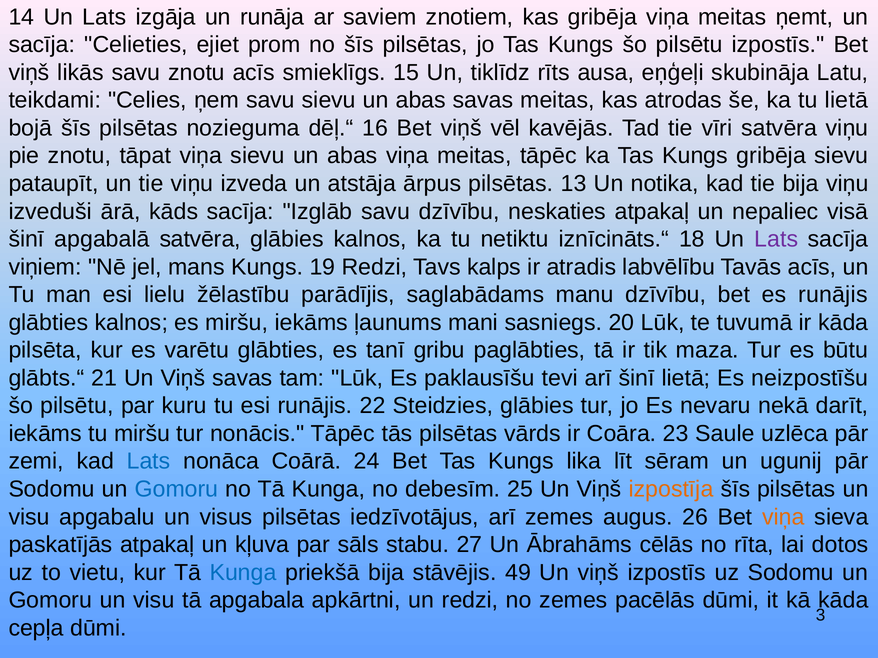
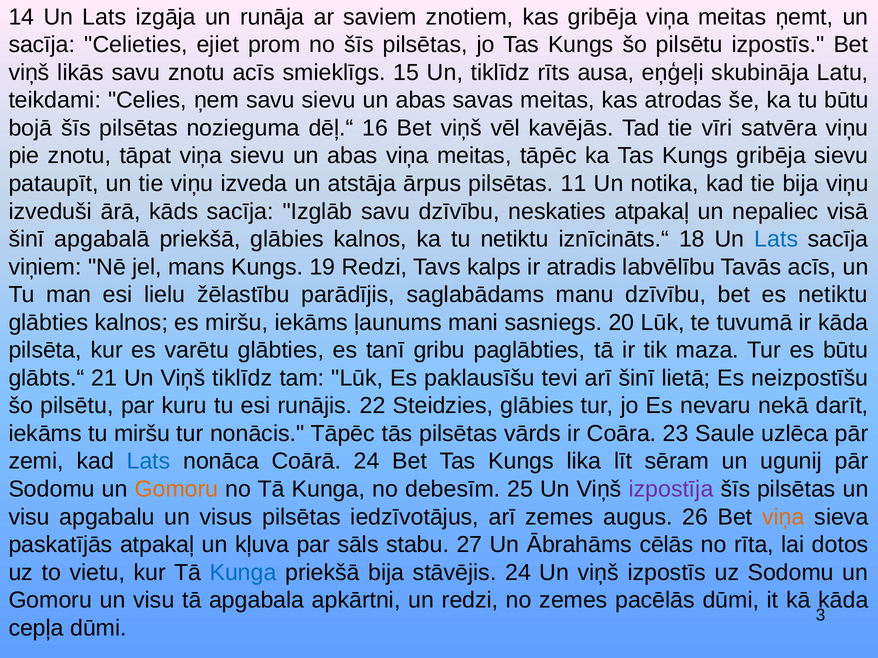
tu lietā: lietā -> būtu (847, 100)
13: 13 -> 11 (574, 184)
apgabalā satvēra: satvēra -> priekšā (200, 239)
Lats colour: purple -> blue (776, 239)
es runājis: runājis -> netiktu (833, 295)
Viņš savas: savas -> tiklīdz (242, 378)
Gomoru colour: blue -> orange (176, 489)
izpostīja colour: orange -> purple (671, 489)
stāvējis 49: 49 -> 24 (518, 573)
